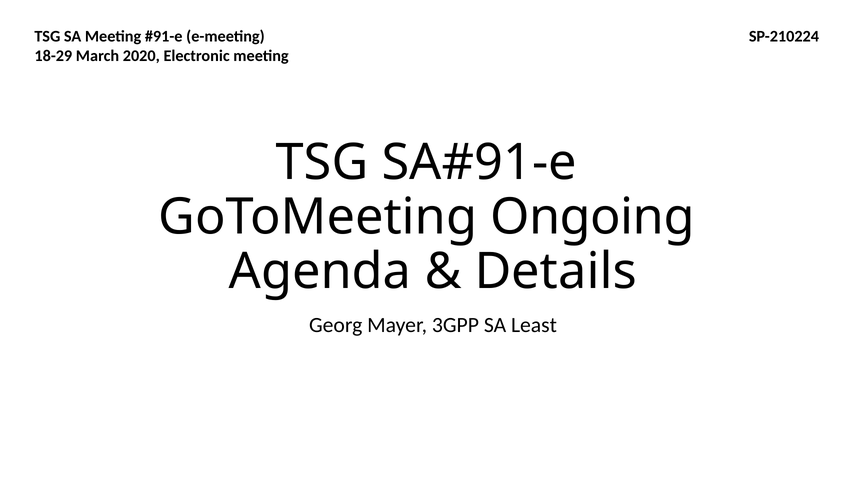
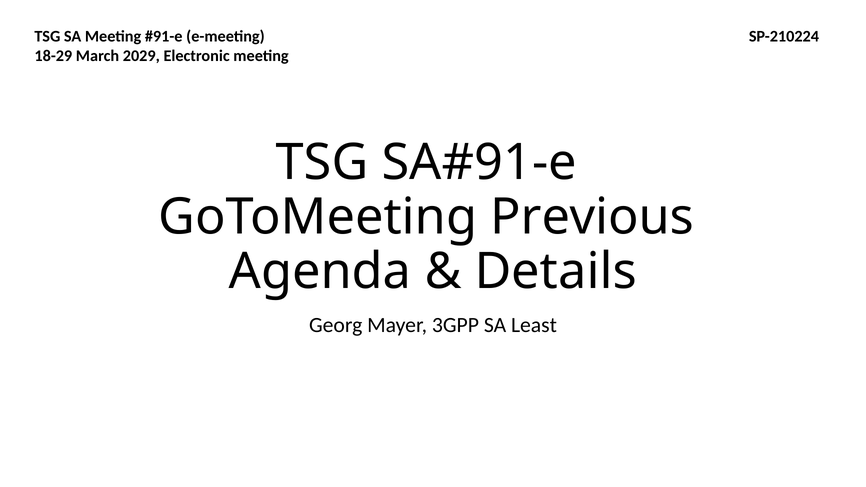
2020: 2020 -> 2029 (141, 56)
Ongoing: Ongoing -> Previous (592, 217)
